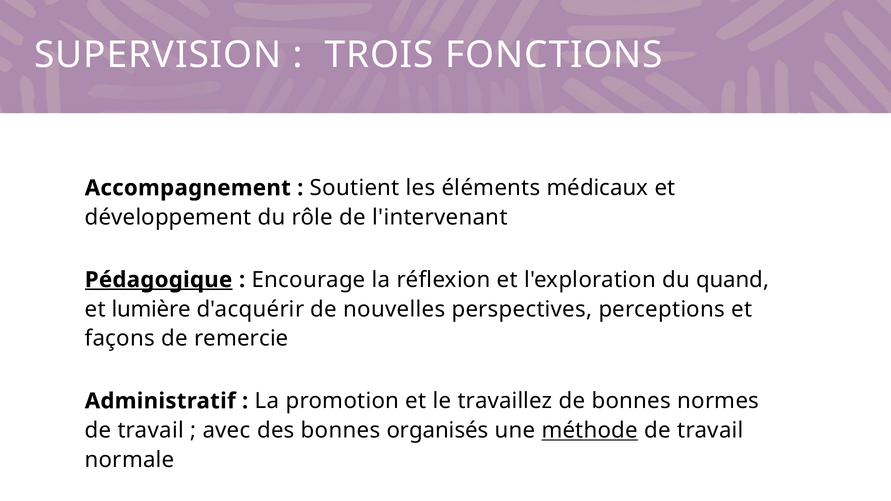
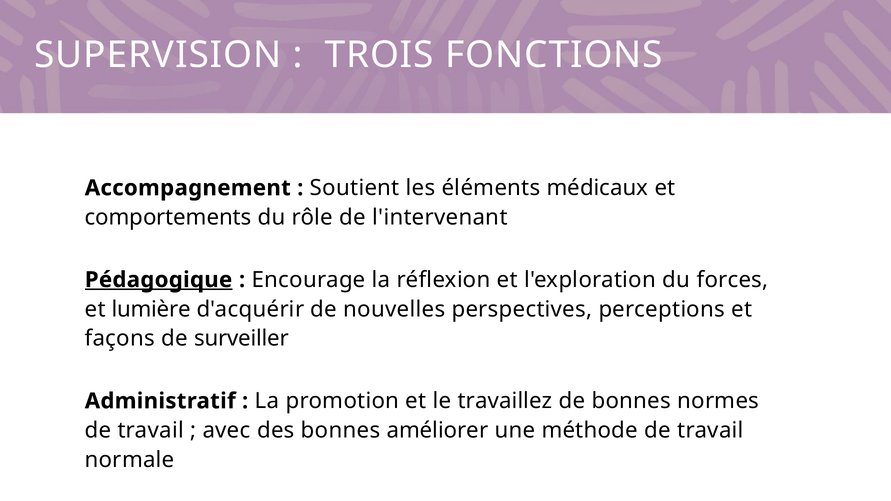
développement: développement -> comportements (168, 217)
quand: quand -> forces (732, 280)
remercie: remercie -> surveiller (241, 339)
organisés: organisés -> améliorer (437, 431)
méthode underline: present -> none (590, 431)
